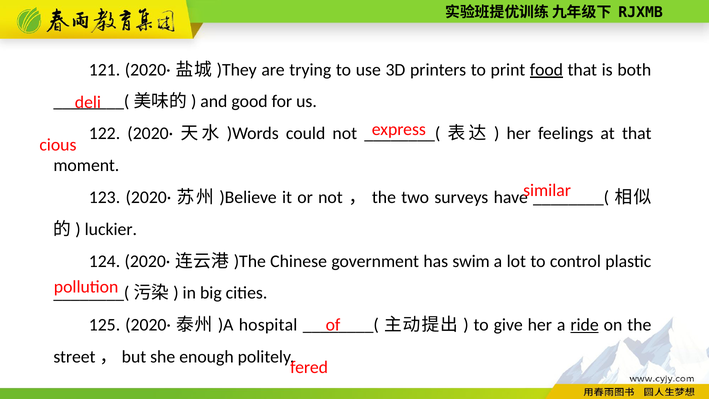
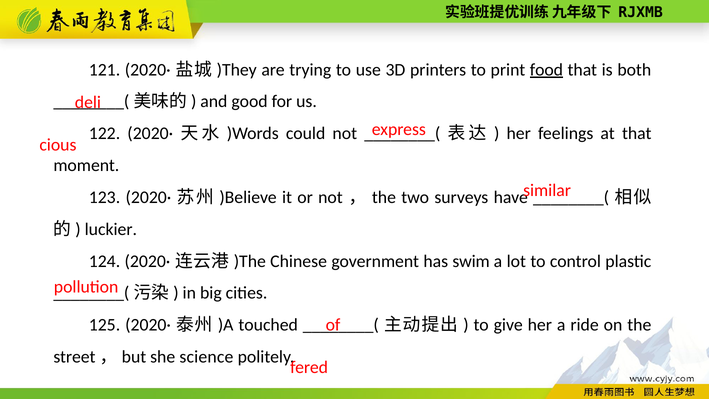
hospital: hospital -> touched (268, 325)
ride underline: present -> none (585, 325)
enough: enough -> science (206, 357)
